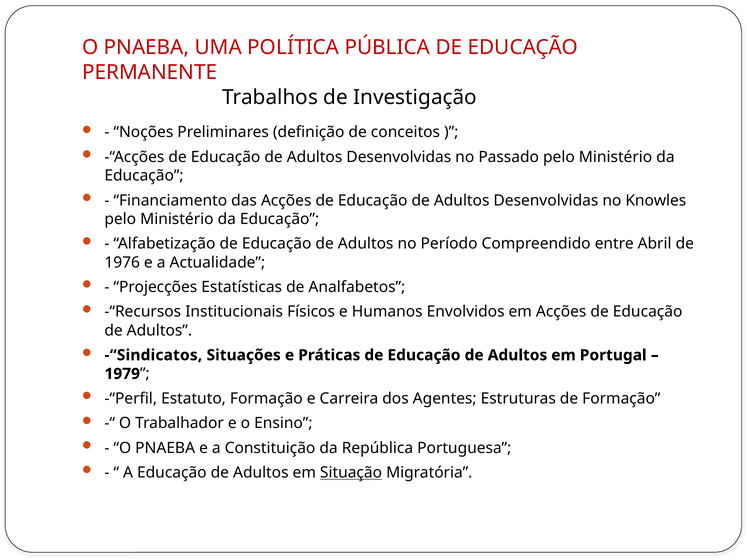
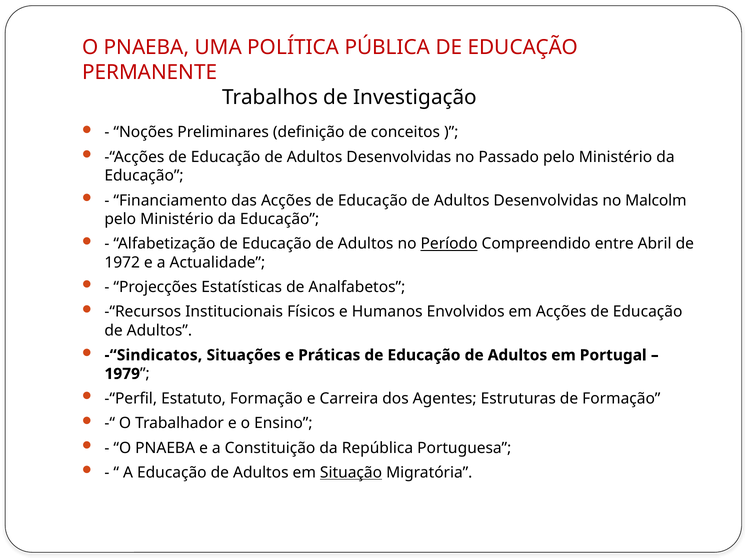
Knowles: Knowles -> Malcolm (656, 200)
Período underline: none -> present (449, 244)
1976: 1976 -> 1972 (122, 263)
